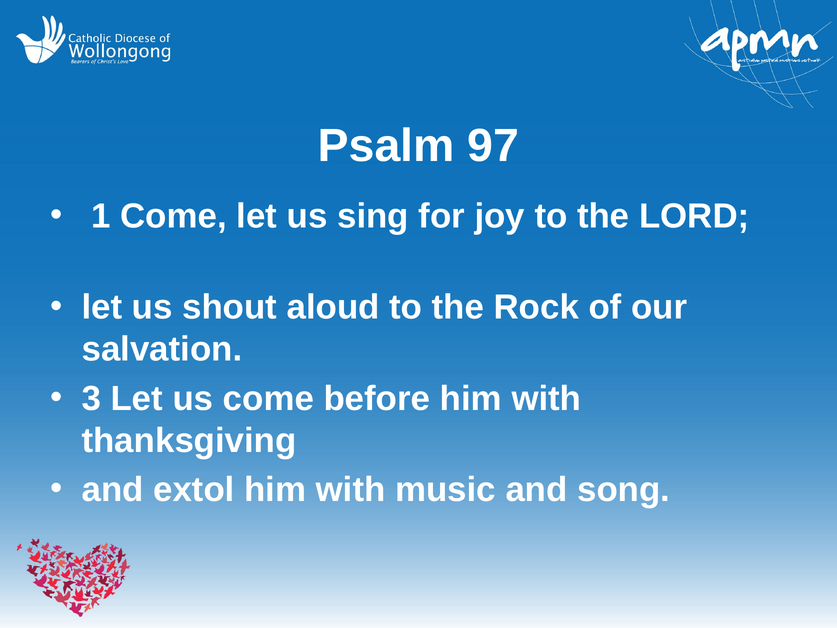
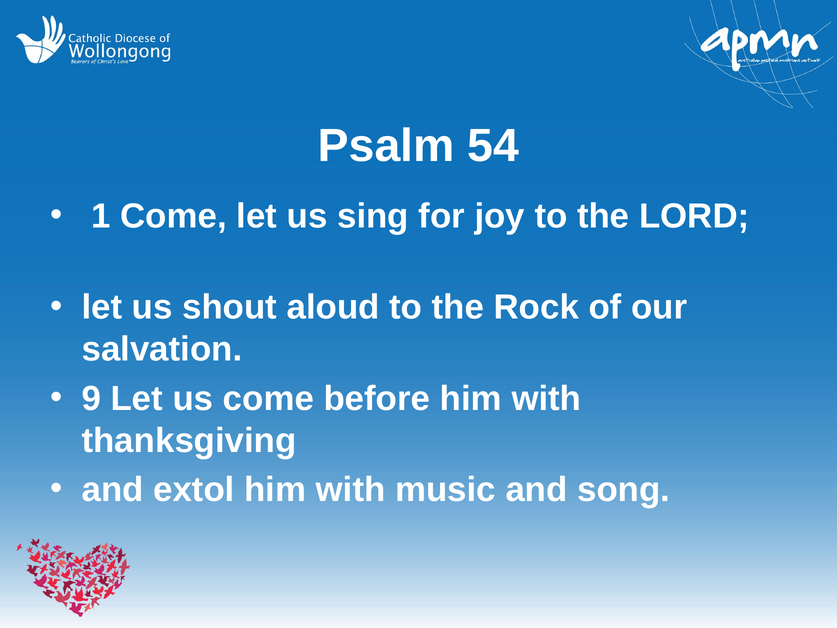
97: 97 -> 54 (493, 146)
3: 3 -> 9 (91, 398)
